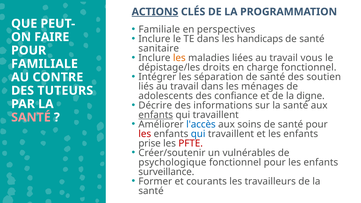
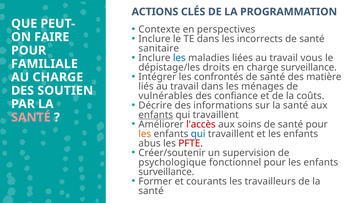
ACTIONS underline: present -> none (155, 12)
Familiale: Familiale -> Contexte (159, 29)
handicaps: handicaps -> incorrects (260, 39)
les colour: orange -> blue (179, 58)
charge fonctionnel: fonctionnel -> surveillance (309, 67)
séparation: séparation -> confrontés (219, 77)
soutien: soutien -> matière (324, 77)
AU CONTRE: CONTRE -> CHARGE (58, 77)
TUTEURS: TUTEURS -> SOUTIEN (65, 91)
adolescents: adolescents -> vulnérables (166, 96)
digne: digne -> coûts (310, 96)
l'accès colour: blue -> red (201, 124)
les colour: red -> orange (145, 134)
prise: prise -> abus (150, 143)
vulnérables: vulnérables -> supervision (249, 153)
